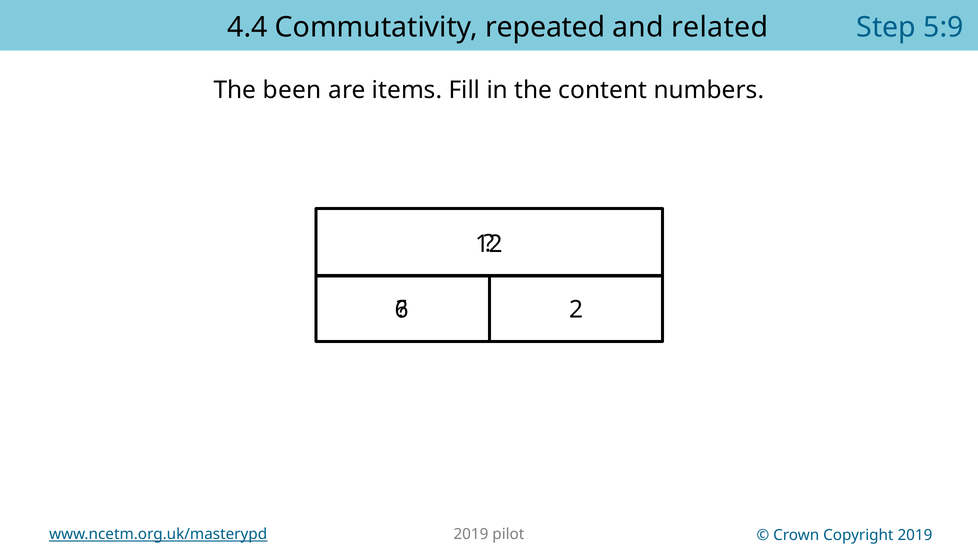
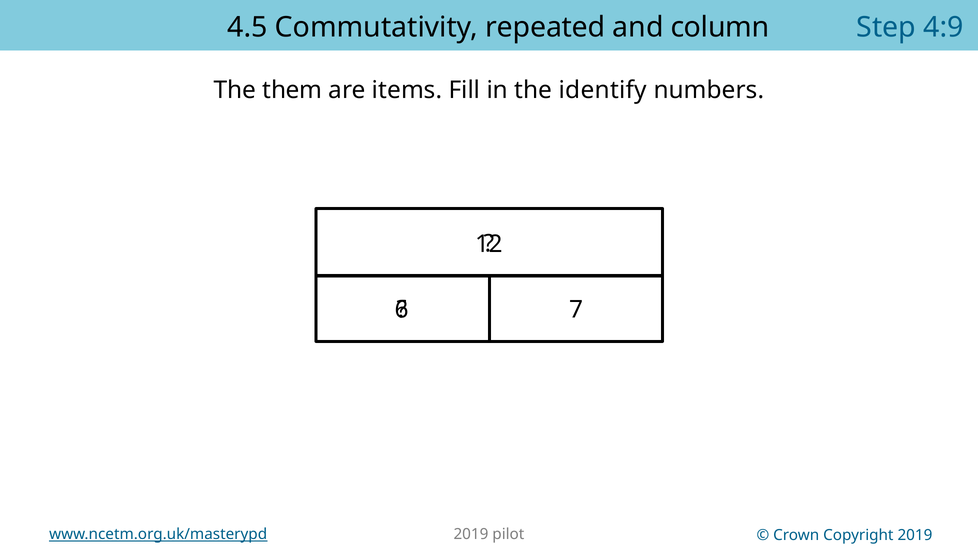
4.4: 4.4 -> 4.5 (247, 27)
related: related -> column (720, 27)
5:9: 5:9 -> 4:9 (943, 27)
been: been -> them (292, 90)
content: content -> identify (603, 90)
2: 2 -> 7 (576, 310)
